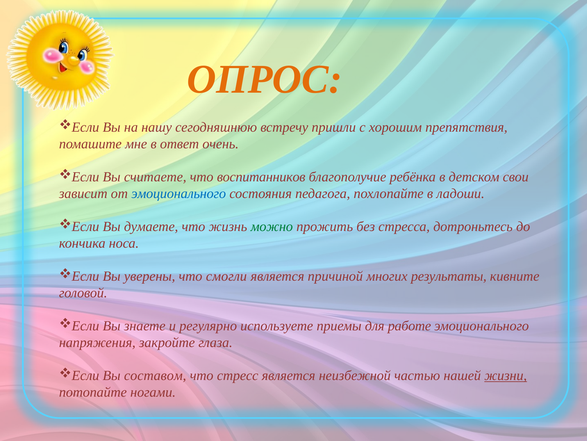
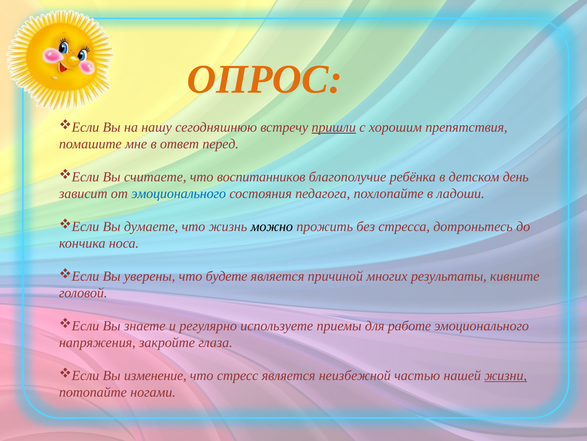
пришли underline: none -> present (334, 127)
очень: очень -> перед (221, 144)
свои: свои -> день (516, 177)
можно colour: green -> black (272, 226)
смогли: смогли -> будете (227, 276)
составом: составом -> изменение (155, 375)
